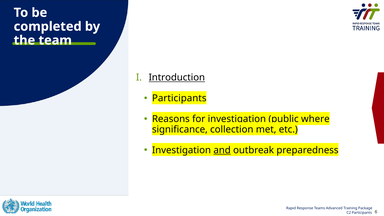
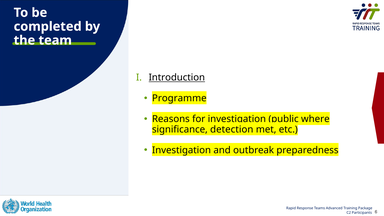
Participants: Participants -> Programme (179, 98)
collection: collection -> detection (232, 129)
and underline: present -> none (222, 150)
